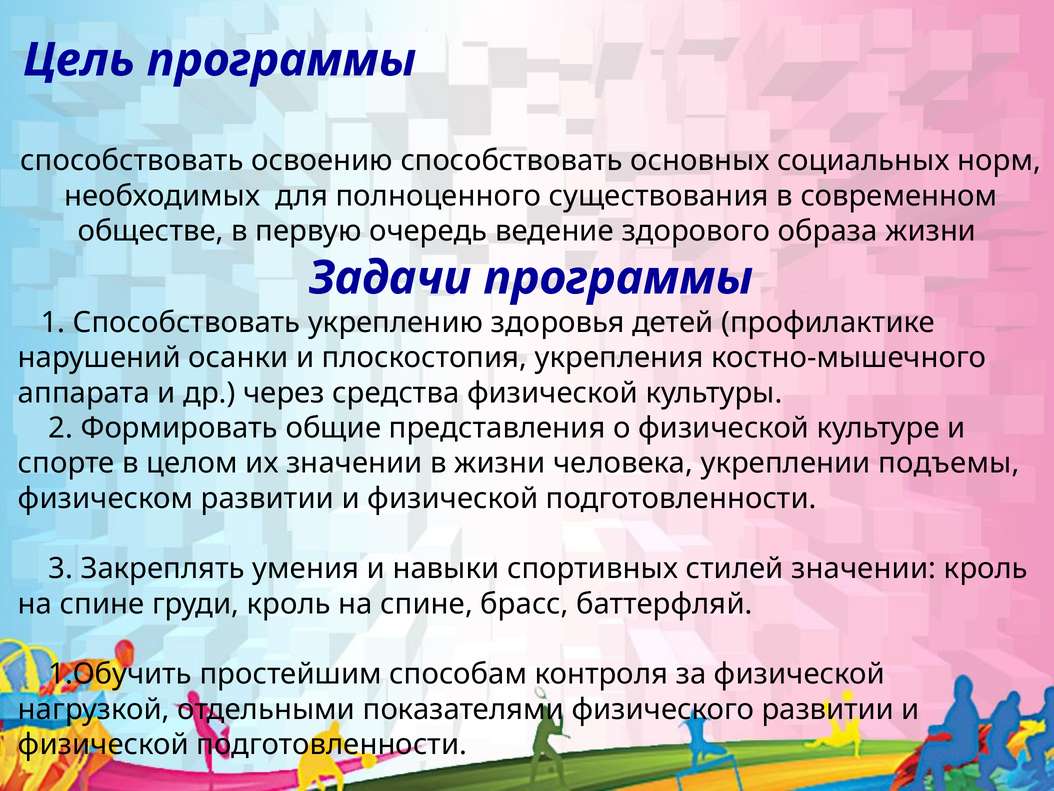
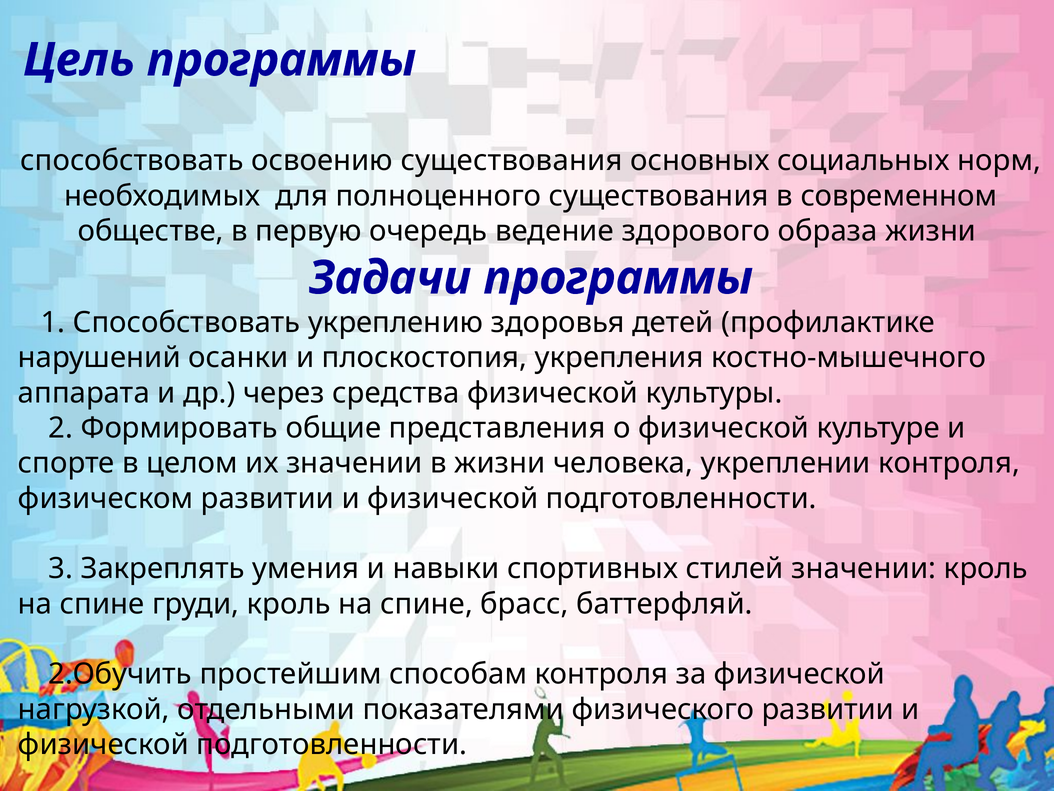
освоению способствовать: способствовать -> существования (512, 161)
укреплении подъемы: подъемы -> контроля (949, 463)
1.Обучить: 1.Обучить -> 2.Обучить (120, 674)
